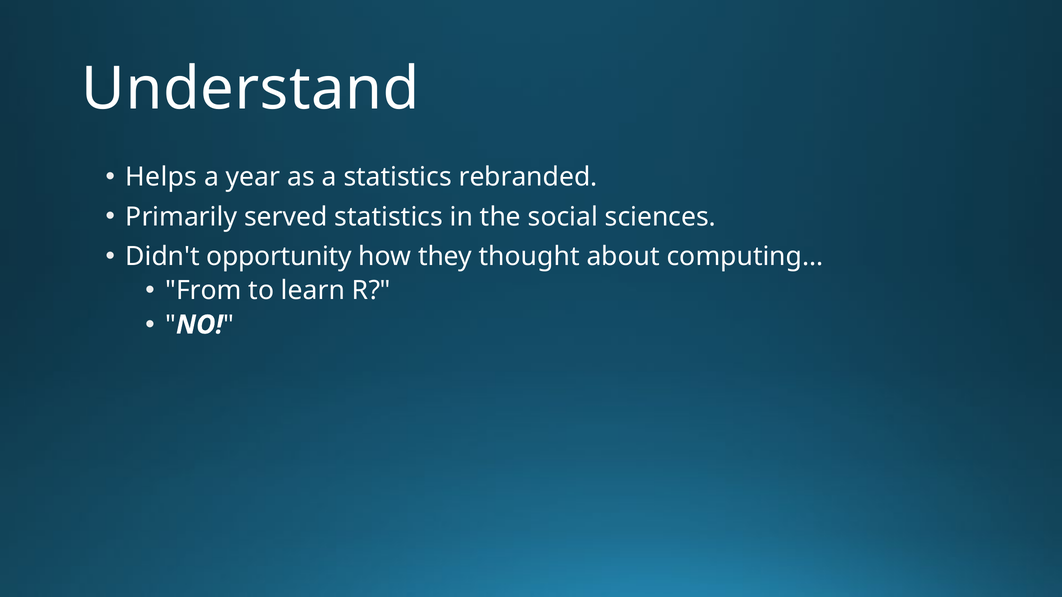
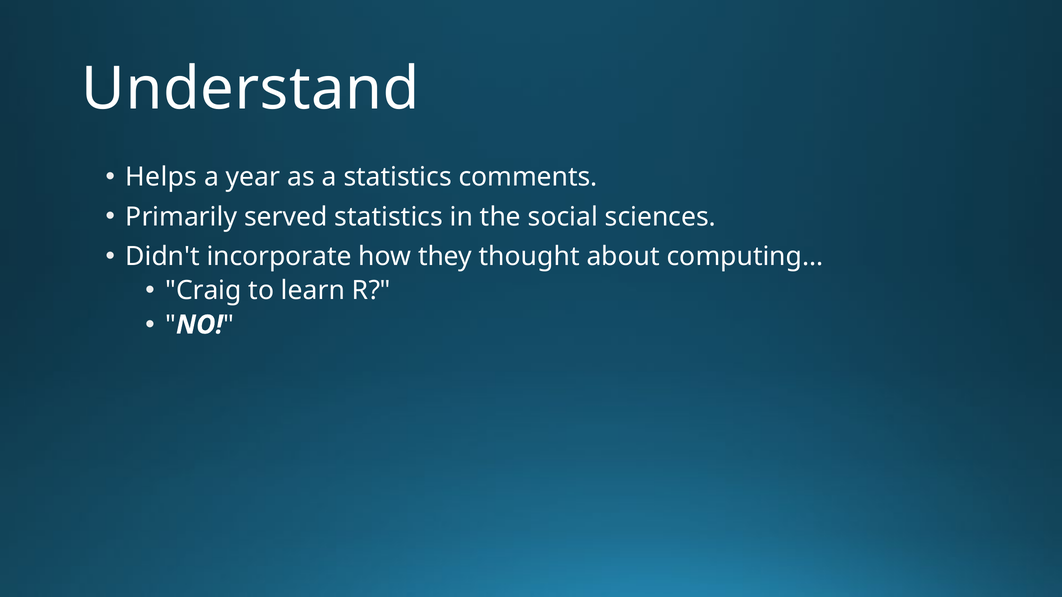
rebranded: rebranded -> comments (528, 177)
opportunity: opportunity -> incorporate (279, 257)
From: From -> Craig (203, 291)
